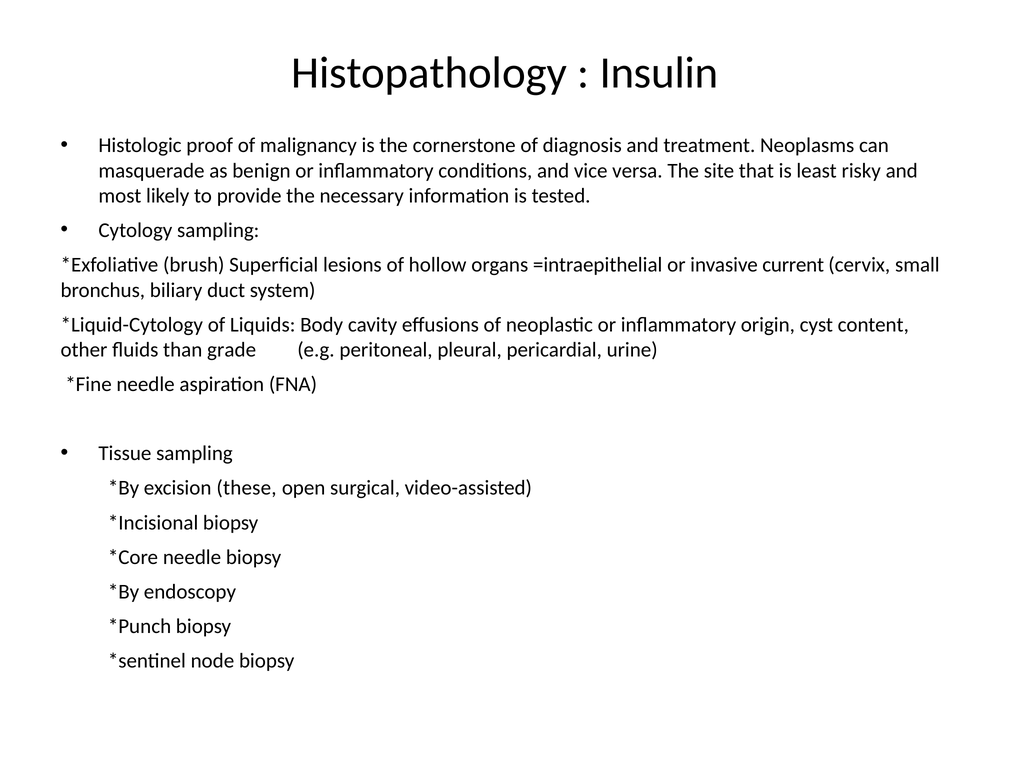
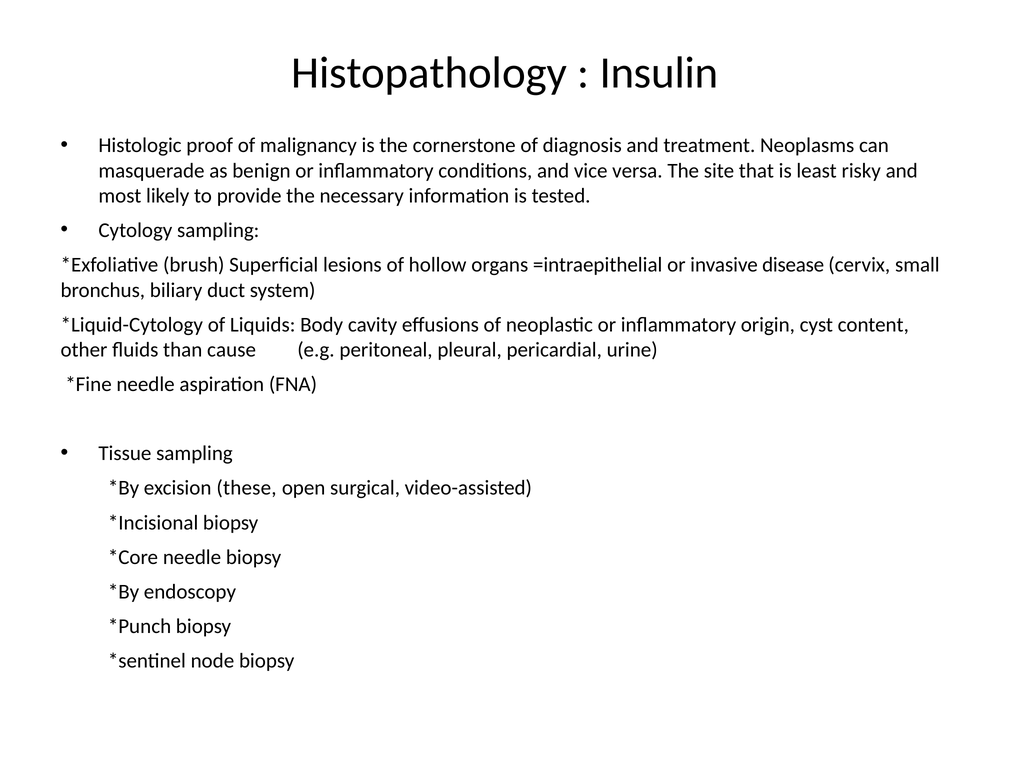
current: current -> disease (793, 265)
grade: grade -> cause (232, 350)
